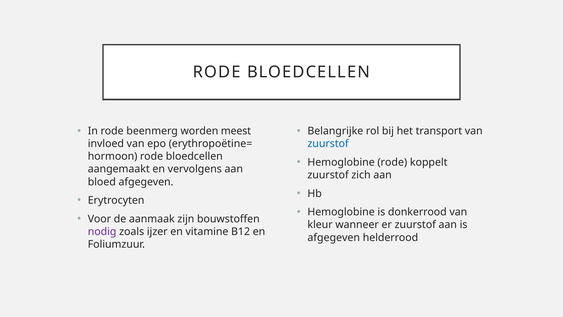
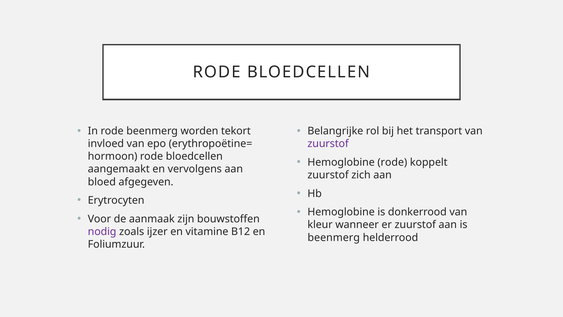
meest: meest -> tekort (236, 131)
zuurstof colour: blue -> purple (328, 144)
afgegeven: afgegeven -> beenmerg (334, 237)
